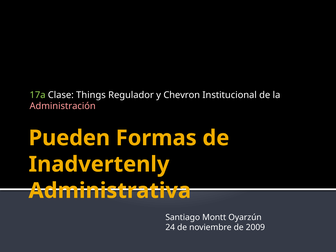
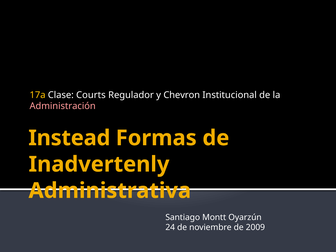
17a colour: light green -> yellow (38, 95)
Things: Things -> Courts (91, 95)
Pueden: Pueden -> Instead (69, 138)
